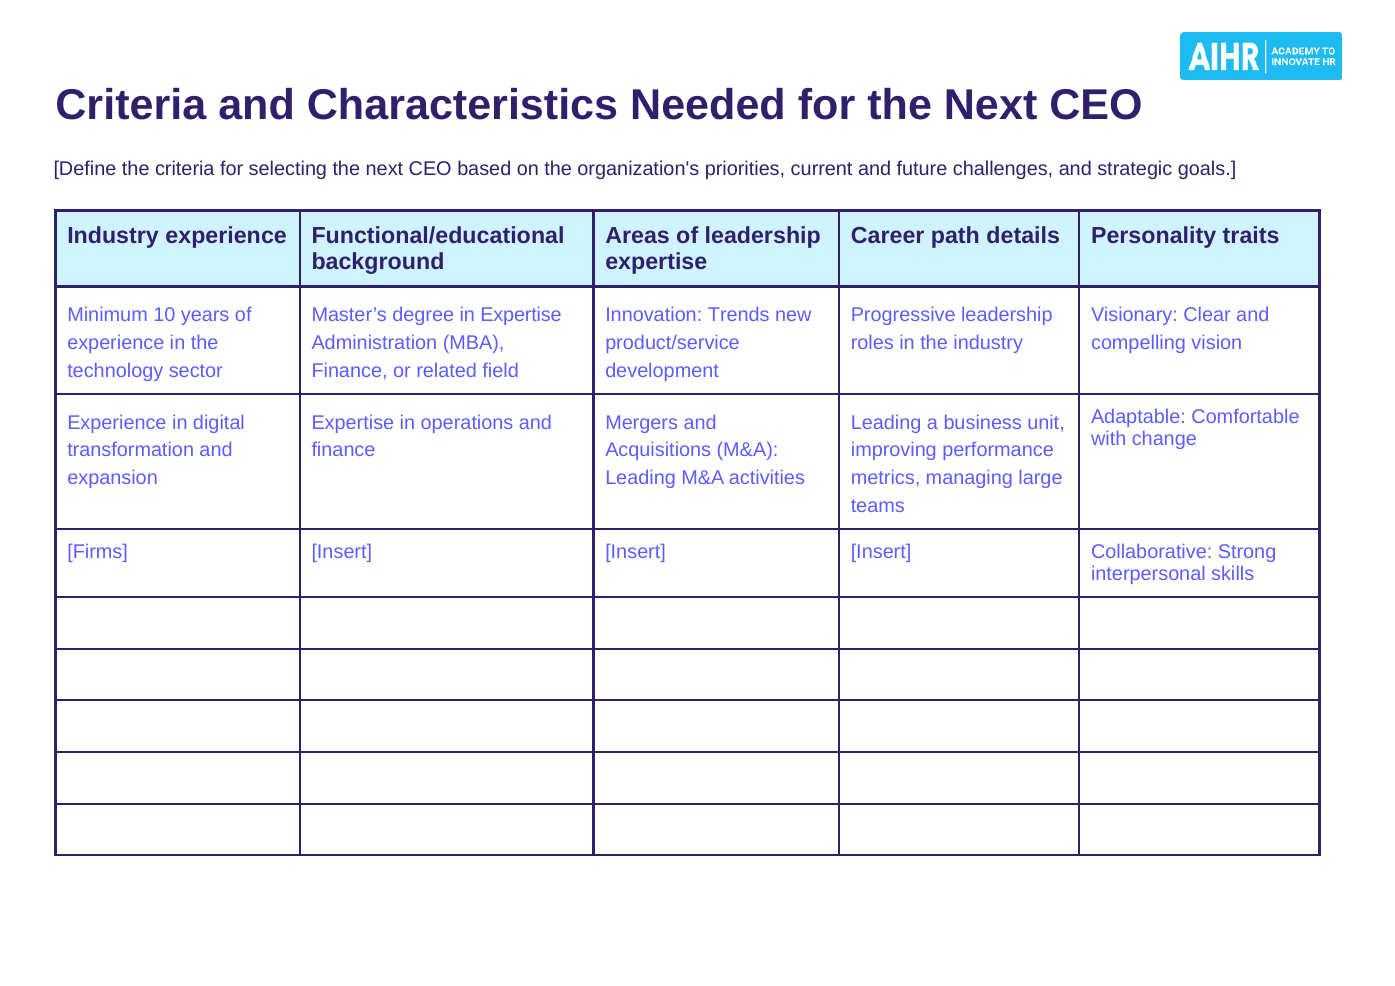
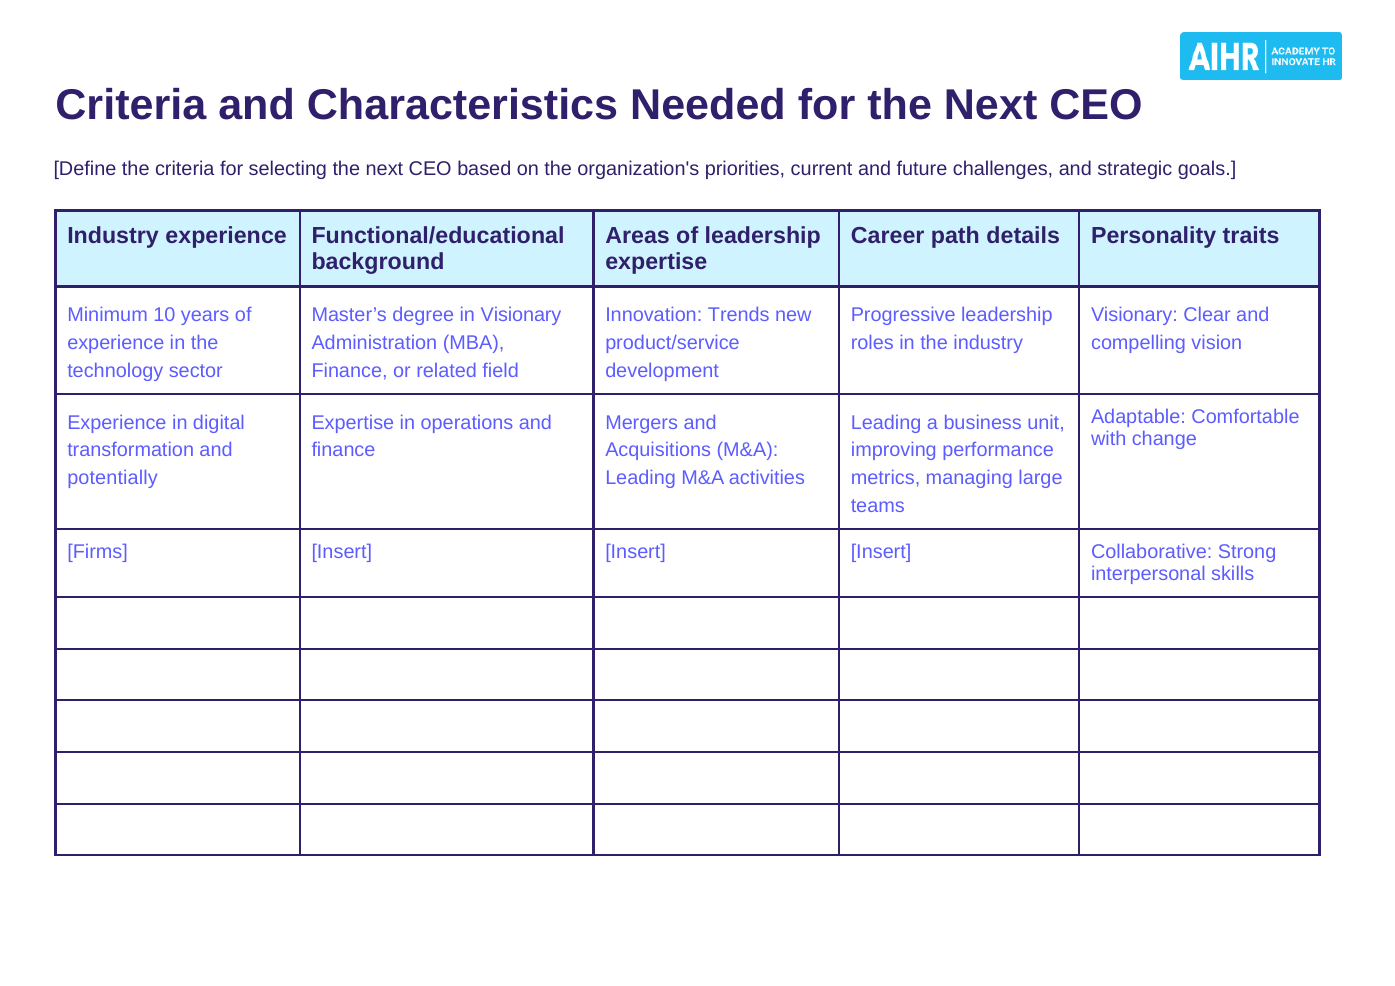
in Expertise: Expertise -> Visionary (521, 316)
expansion: expansion -> potentially (113, 478)
